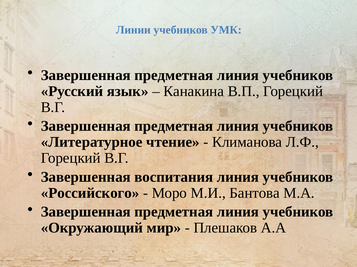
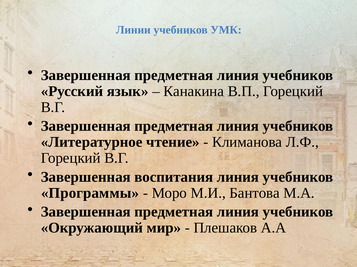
Российского: Российского -> Программы (90, 193)
